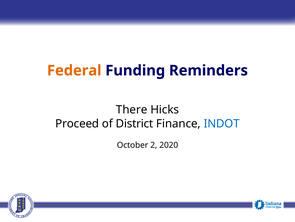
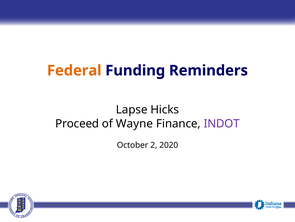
There: There -> Lapse (132, 109)
District: District -> Wayne (134, 123)
INDOT colour: blue -> purple (222, 123)
